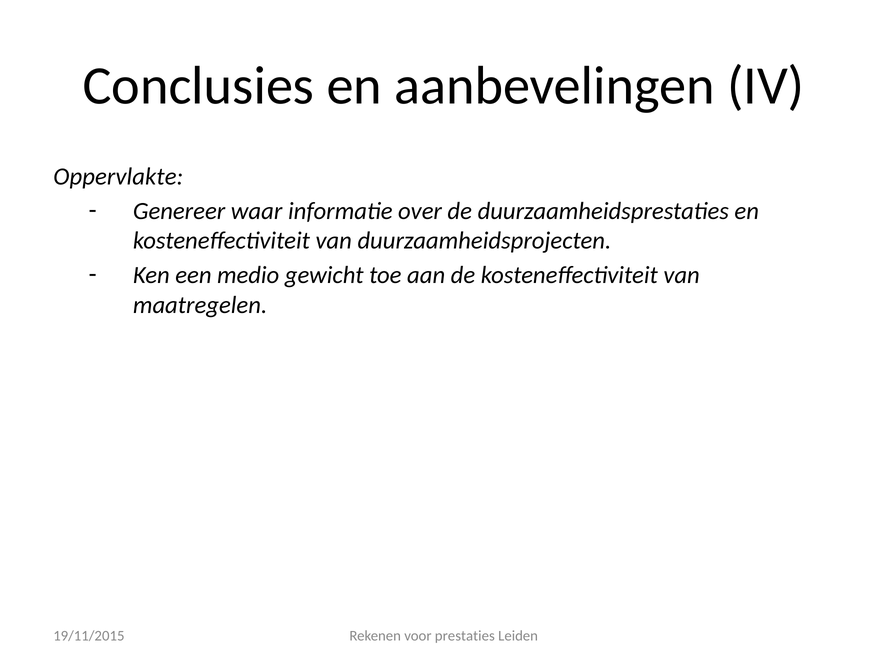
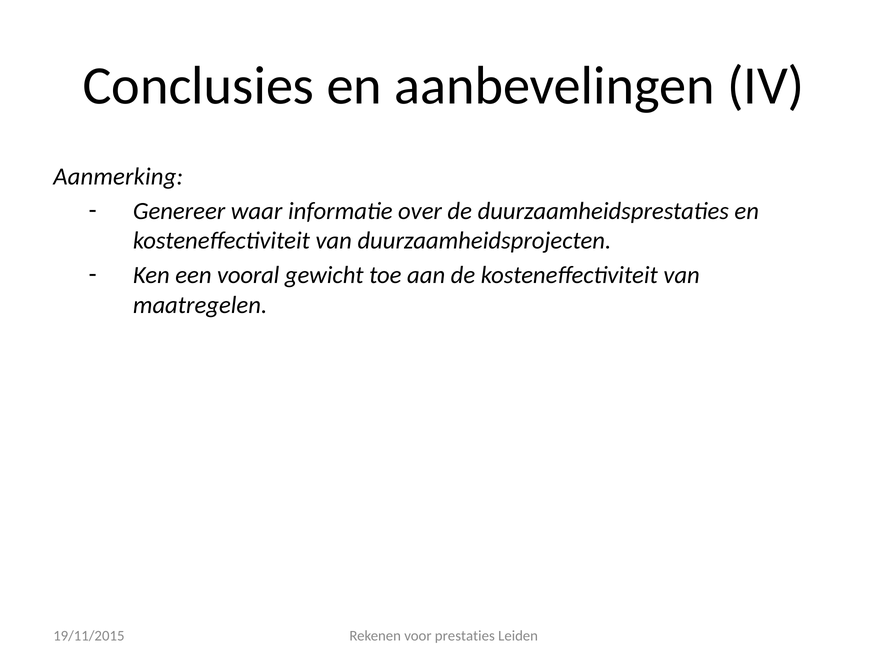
Oppervlakte: Oppervlakte -> Aanmerking (118, 176)
medio: medio -> vooral (248, 275)
